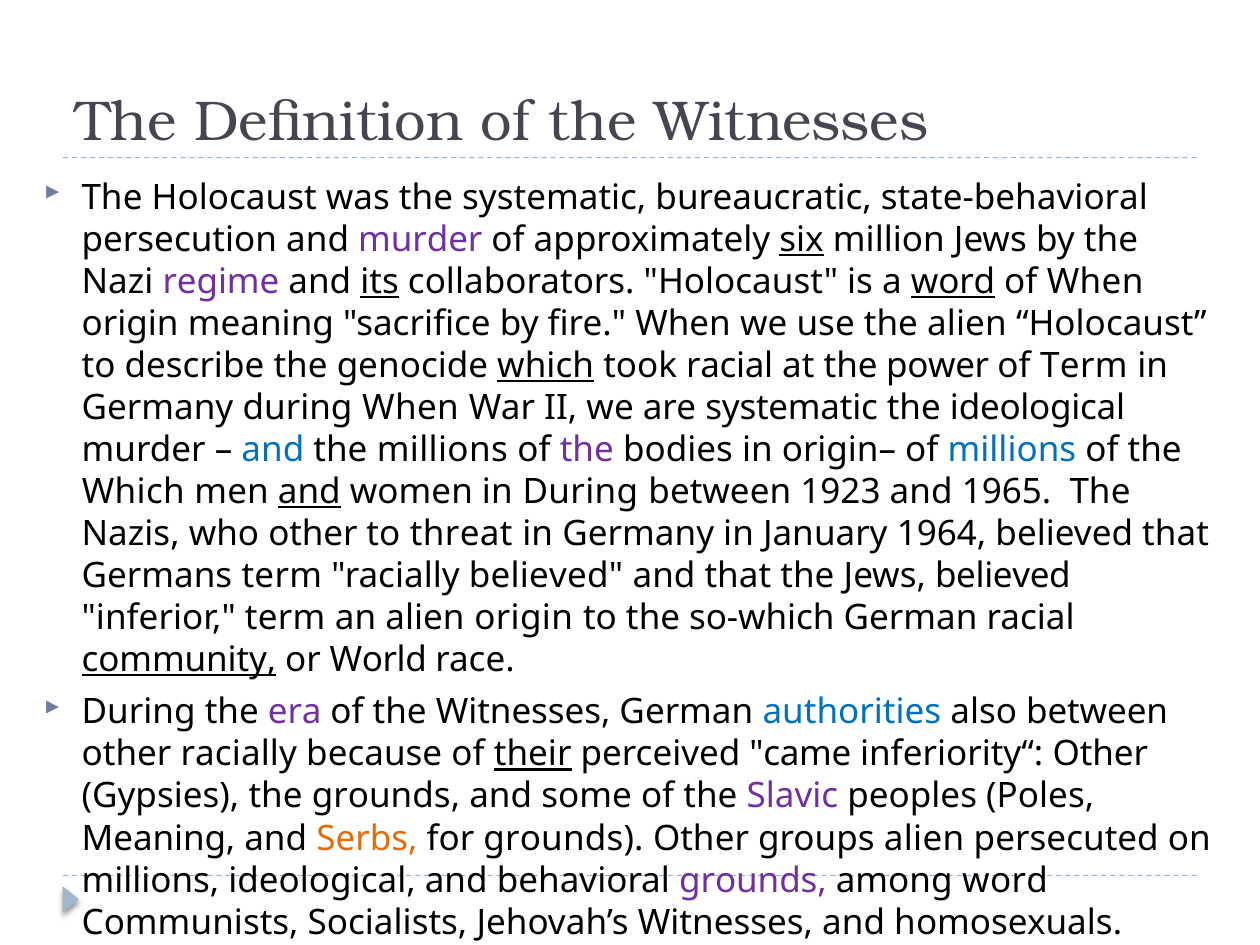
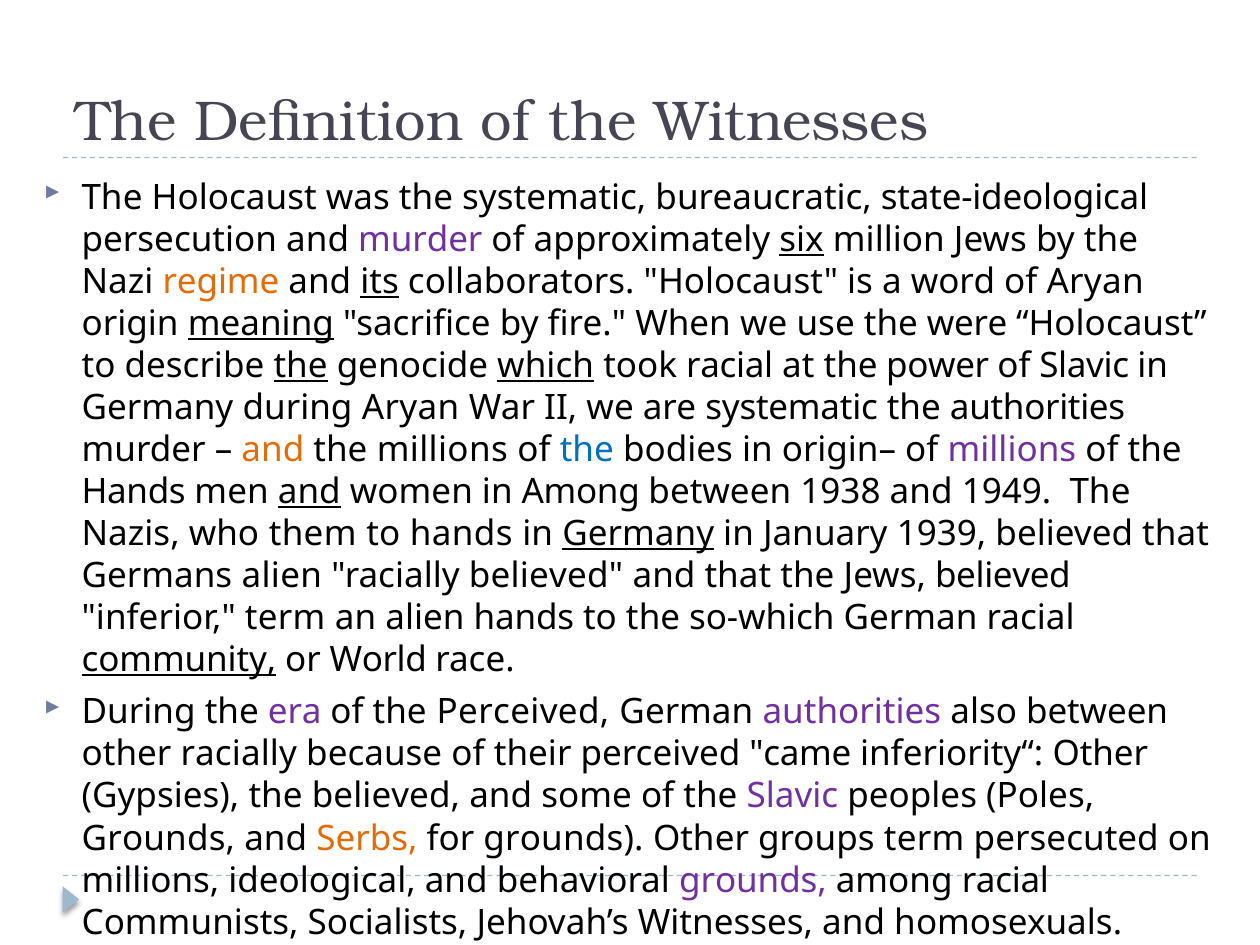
state-behavioral: state-behavioral -> state-ideological (1015, 198)
regime colour: purple -> orange (221, 282)
word underline: present -> none (953, 282)
of When: When -> Aryan (1095, 282)
meaning underline: none -> present (261, 324)
the alien: alien -> were (967, 324)
the underline: none -> present (301, 366)
of Term: Term -> Slavic (1084, 366)
during When: When -> Aryan (411, 408)
the ideological: ideological -> authorities (1038, 408)
and colour: blue -> orange (273, 450)
the colour: purple -> blue (587, 450)
millions colour: blue -> purple (1012, 450)
Which: Which -> Hands (134, 492)
in During: During -> Among (581, 492)
1923: 1923 -> 1938 (840, 492)
1965: 1965 -> 1949 (1007, 492)
who other: other -> them (313, 534)
to threat: threat -> hands (461, 534)
Germany underline: none -> present (638, 534)
1964: 1964 -> 1939 (942, 534)
Germans term: term -> alien (282, 576)
alien origin: origin -> hands (524, 618)
Witnesses: Witnesses -> Perceived (523, 712)
authorities colour: blue -> purple (852, 712)
their underline: present -> none (533, 754)
the grounds: grounds -> believed (386, 796)
Meaning: Meaning -> Grounds (158, 838)
groups alien: alien -> term (924, 838)
among word: word -> racial (1005, 880)
